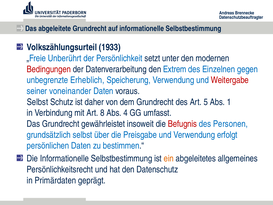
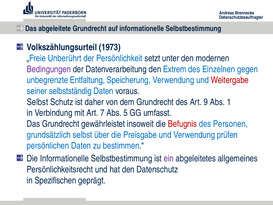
1933: 1933 -> 1973 (110, 47)
Bedingungen colour: red -> purple (49, 69)
Erheblich: Erheblich -> Entfaltung (87, 80)
voneinander: voneinander -> selbstständig (70, 91)
5: 5 -> 9 (206, 102)
8: 8 -> 7 (102, 113)
4: 4 -> 5 (126, 113)
erfolgt: erfolgt -> prüfen (227, 135)
ein colour: orange -> purple (169, 158)
Primärdaten: Primärdaten -> Spezifischen (55, 180)
